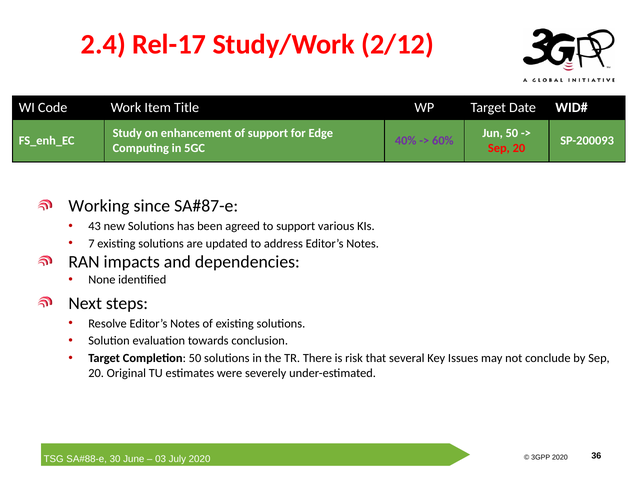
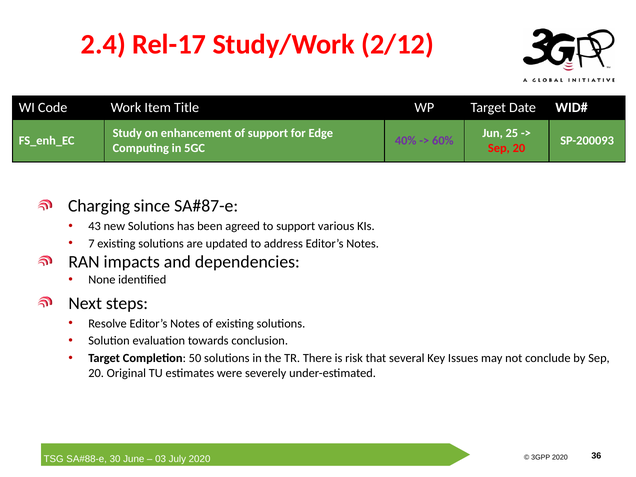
Jun 50: 50 -> 25 (512, 133)
Working: Working -> Charging (99, 206)
